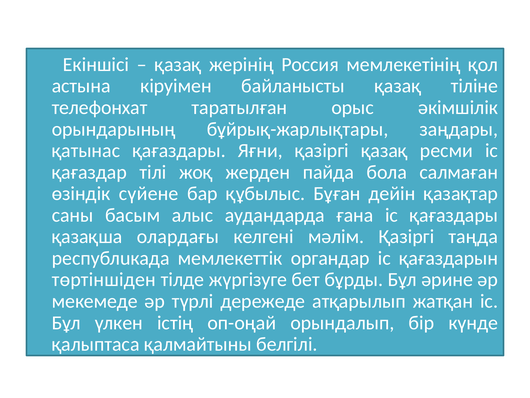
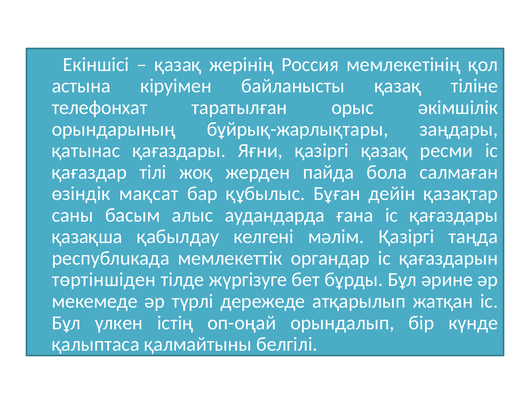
сүйене: сүйене -> мақсат (149, 193)
олардағы: олардағы -> қабылдау (178, 236)
